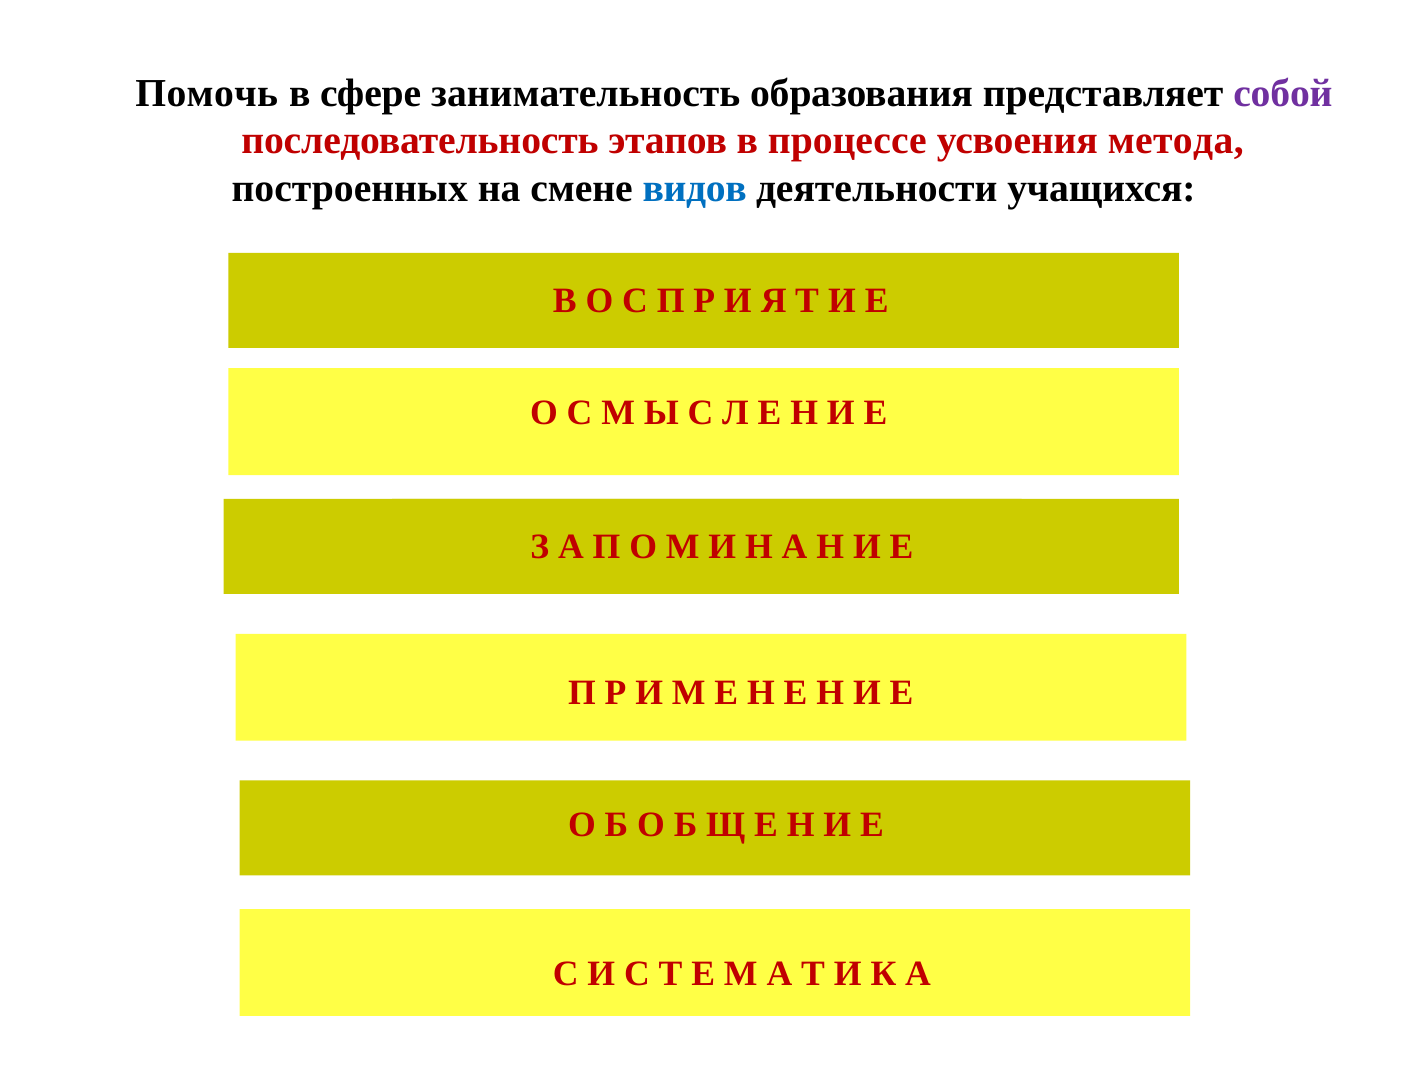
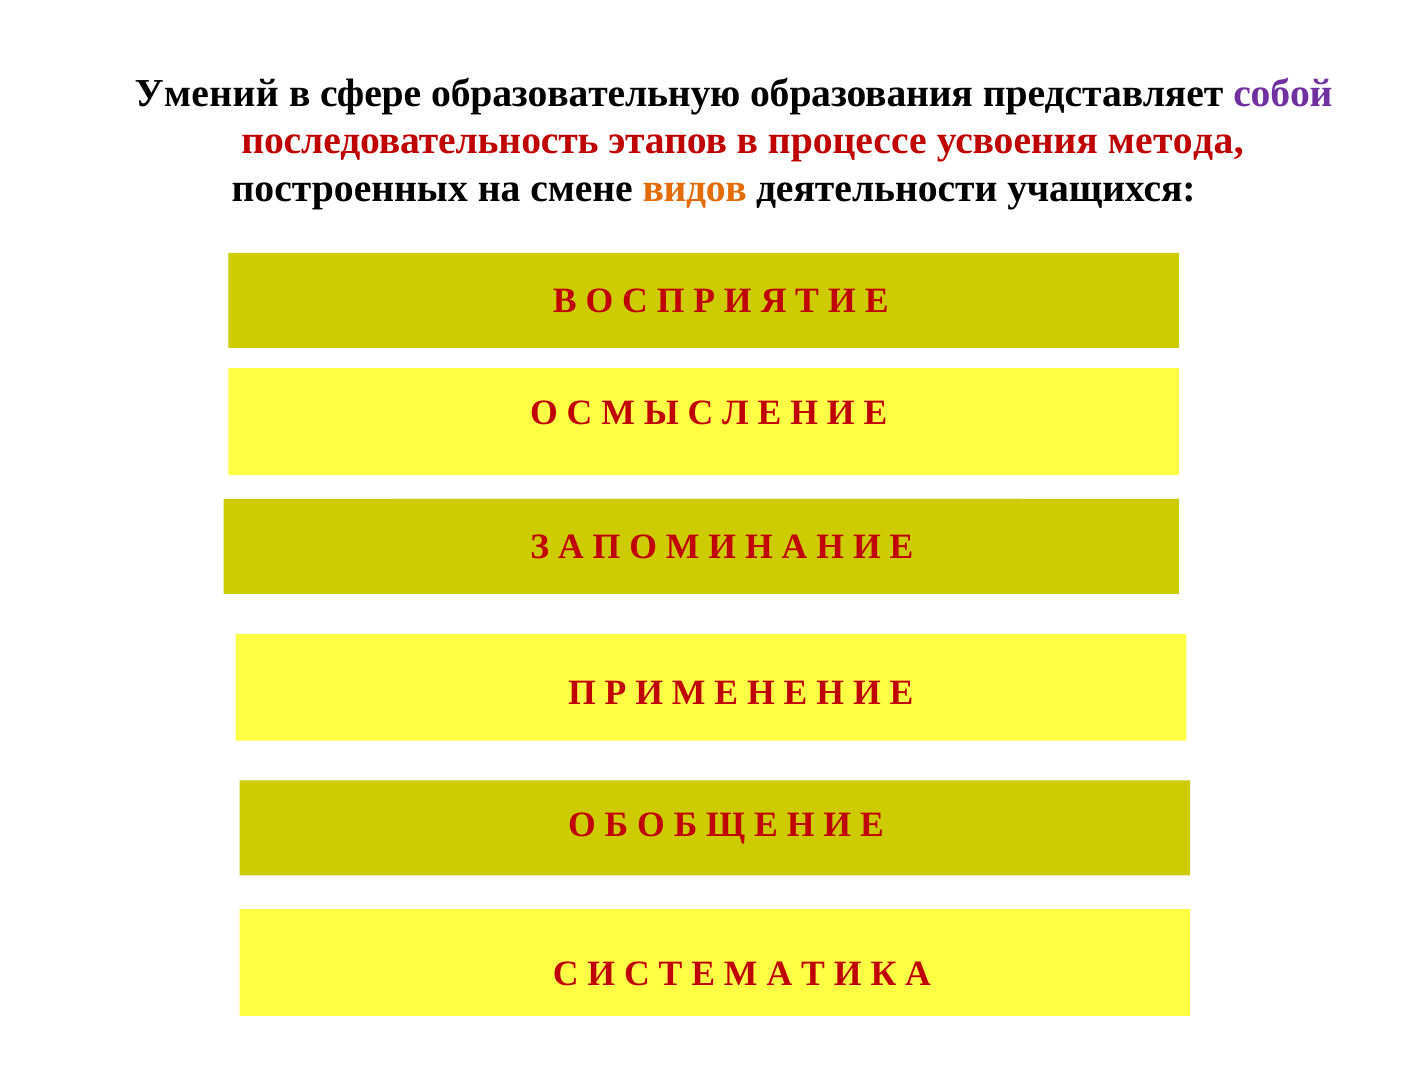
Помочь: Помочь -> Умений (207, 93)
занимательность: занимательность -> образовательную (586, 93)
видов colour: blue -> orange (695, 188)
